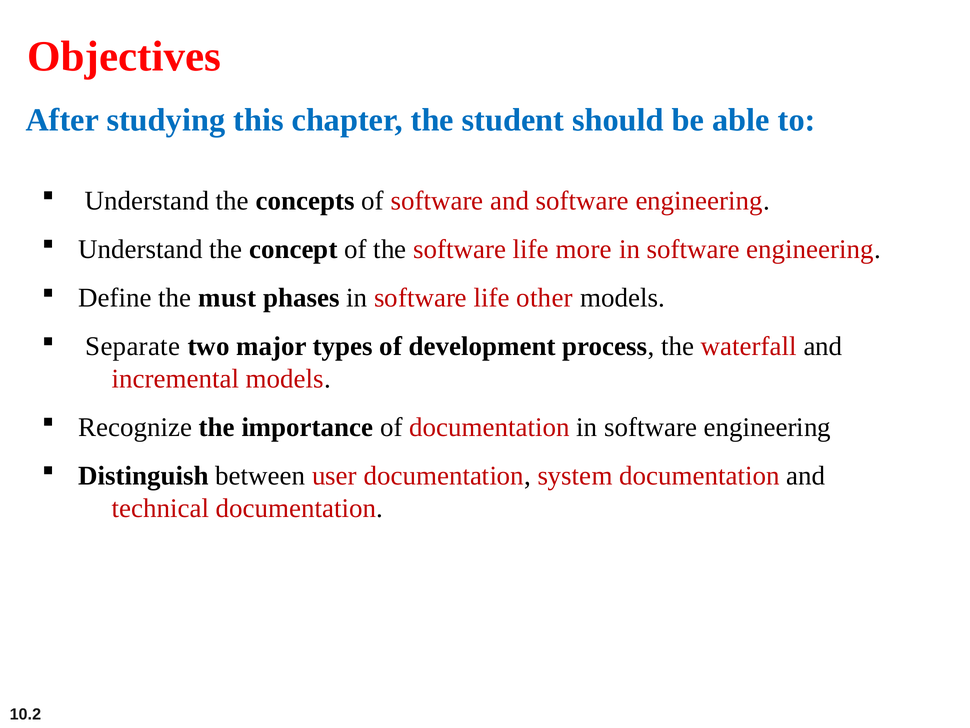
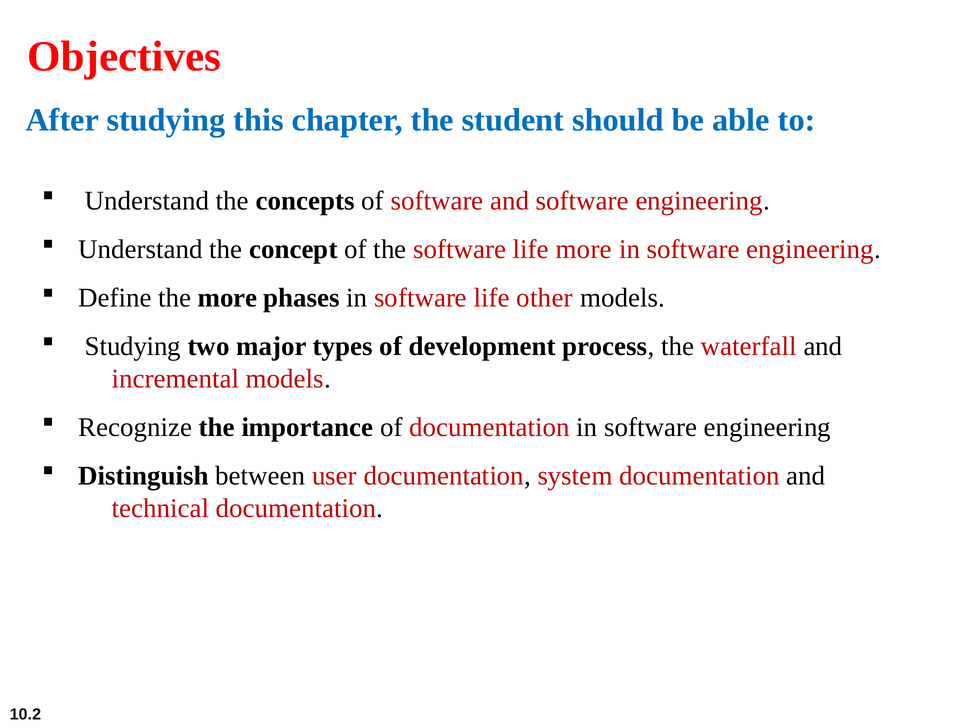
the must: must -> more (227, 298)
Separate: Separate -> Studying (133, 346)
